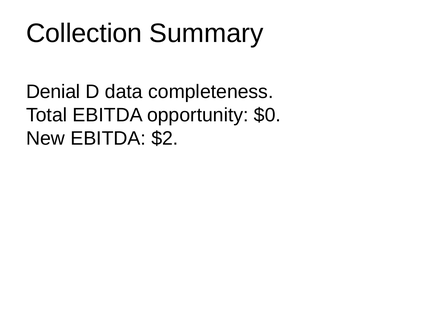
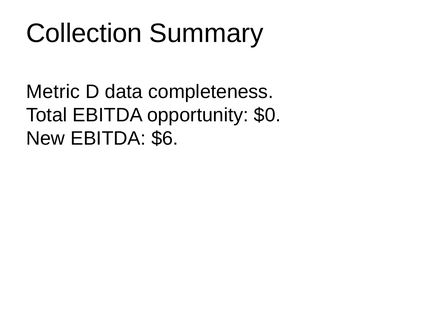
Denial: Denial -> Metric (53, 92)
$2: $2 -> $6 (165, 138)
